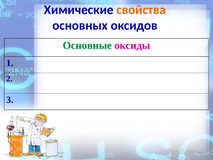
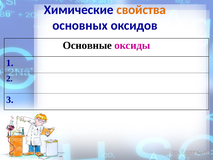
Основные colour: green -> black (87, 45)
